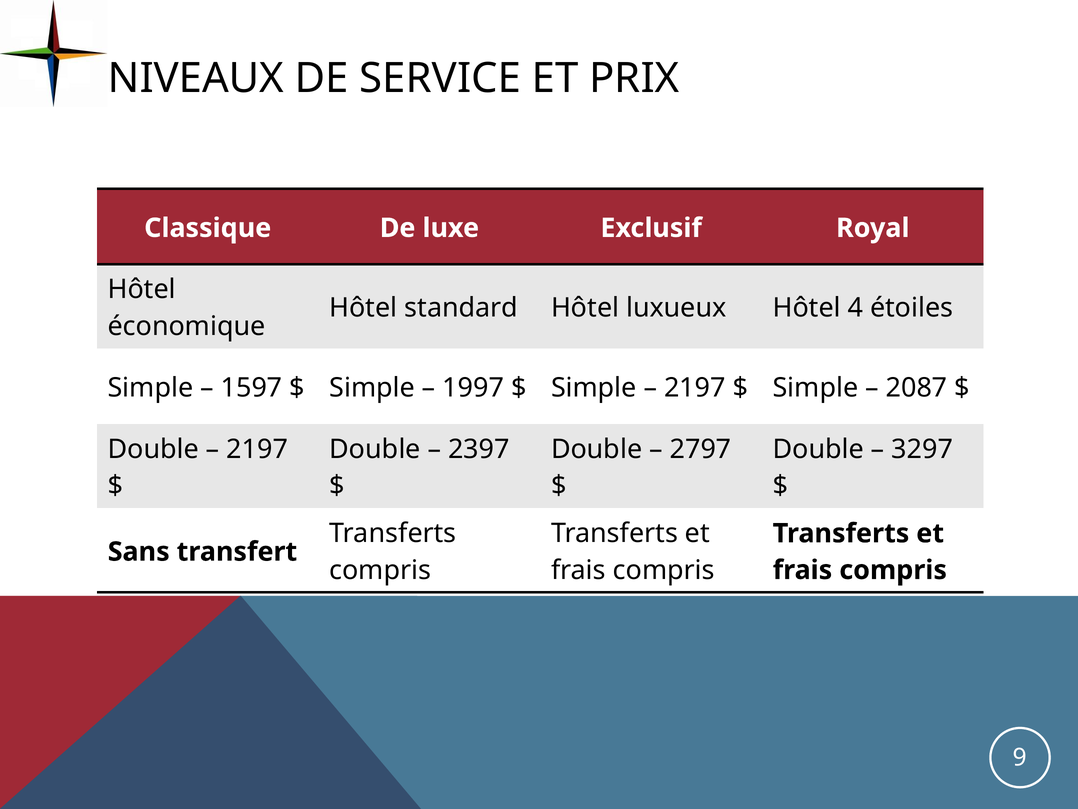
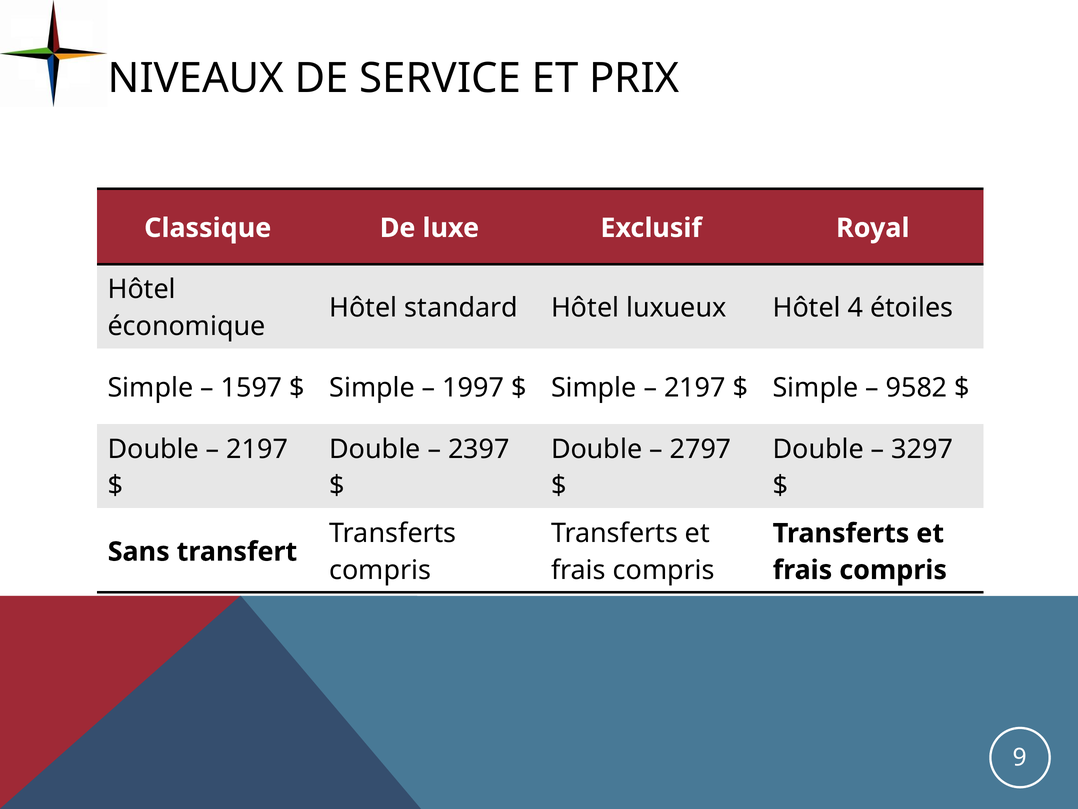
2087: 2087 -> 9582 (917, 388)
